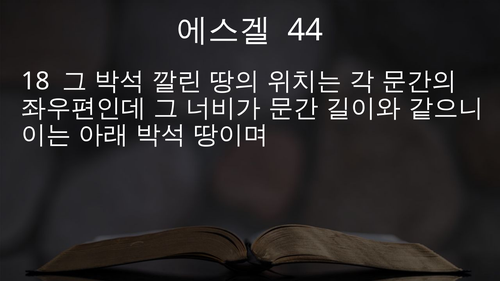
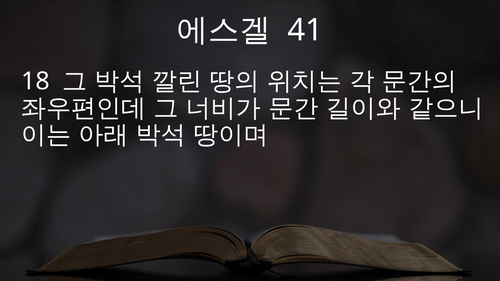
44: 44 -> 41 (305, 30)
